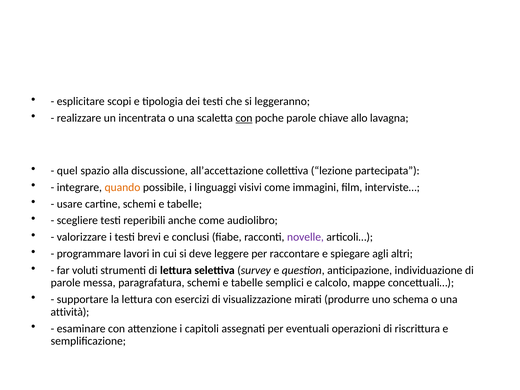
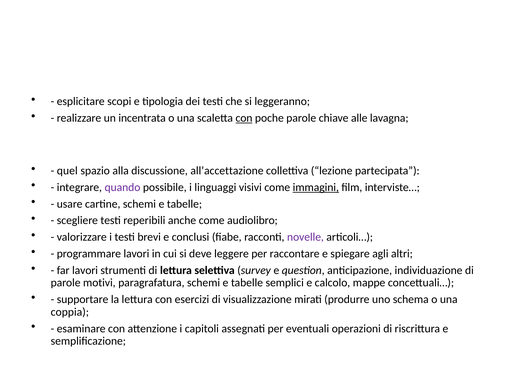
allo: allo -> alle (359, 118)
quando colour: orange -> purple (122, 187)
immagini underline: none -> present (316, 187)
far voluti: voluti -> lavori (85, 270)
messa: messa -> motivi (99, 283)
attività: attività -> coppia (70, 312)
